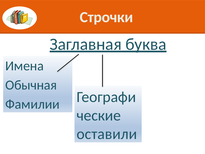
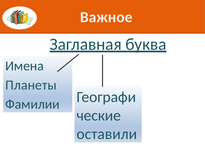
Строчки: Строчки -> Важное (106, 17)
Обычная: Обычная -> Планеты (31, 85)
